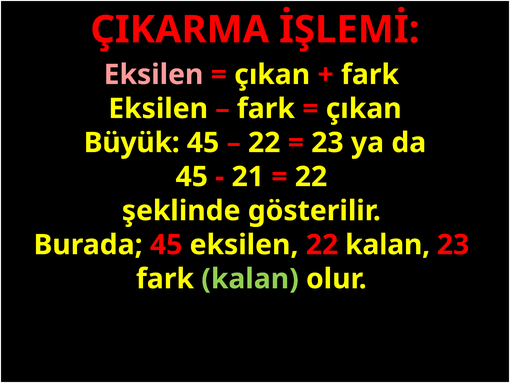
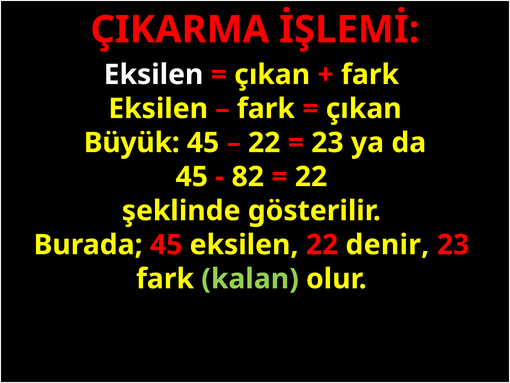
Eksilen colour: pink -> white (154, 75)
21: 21 -> 82 (248, 177)
22 kalan: kalan -> denir (387, 245)
